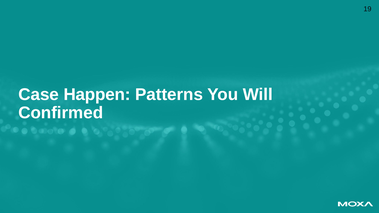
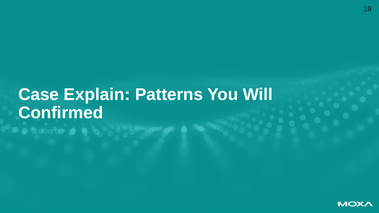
Happen: Happen -> Explain (97, 95)
